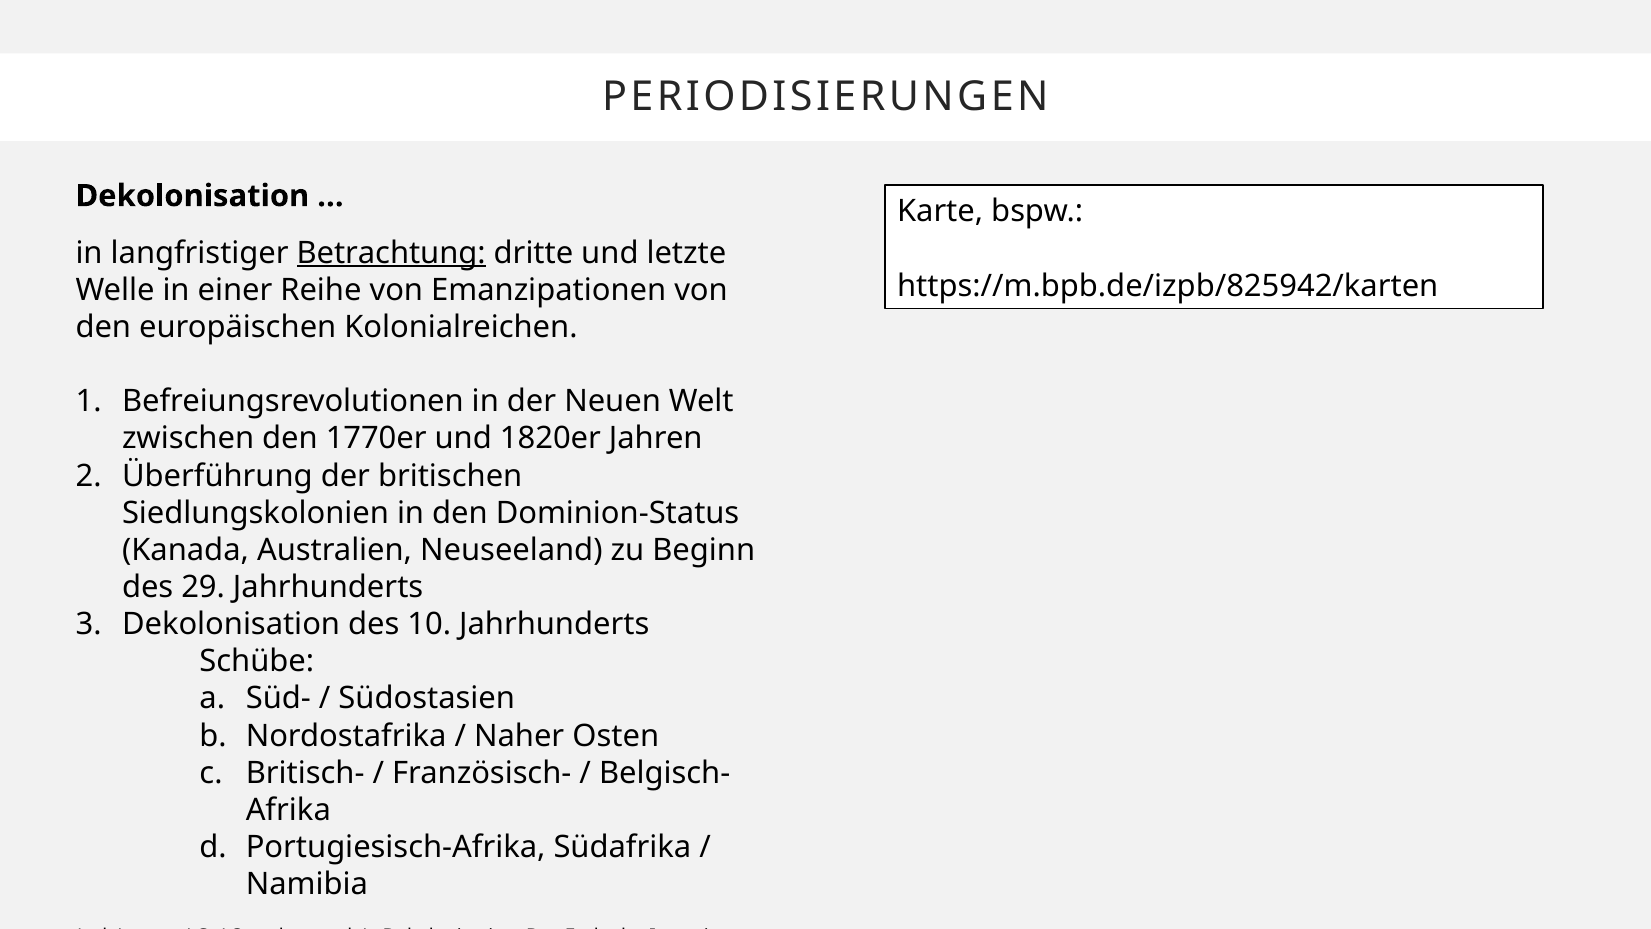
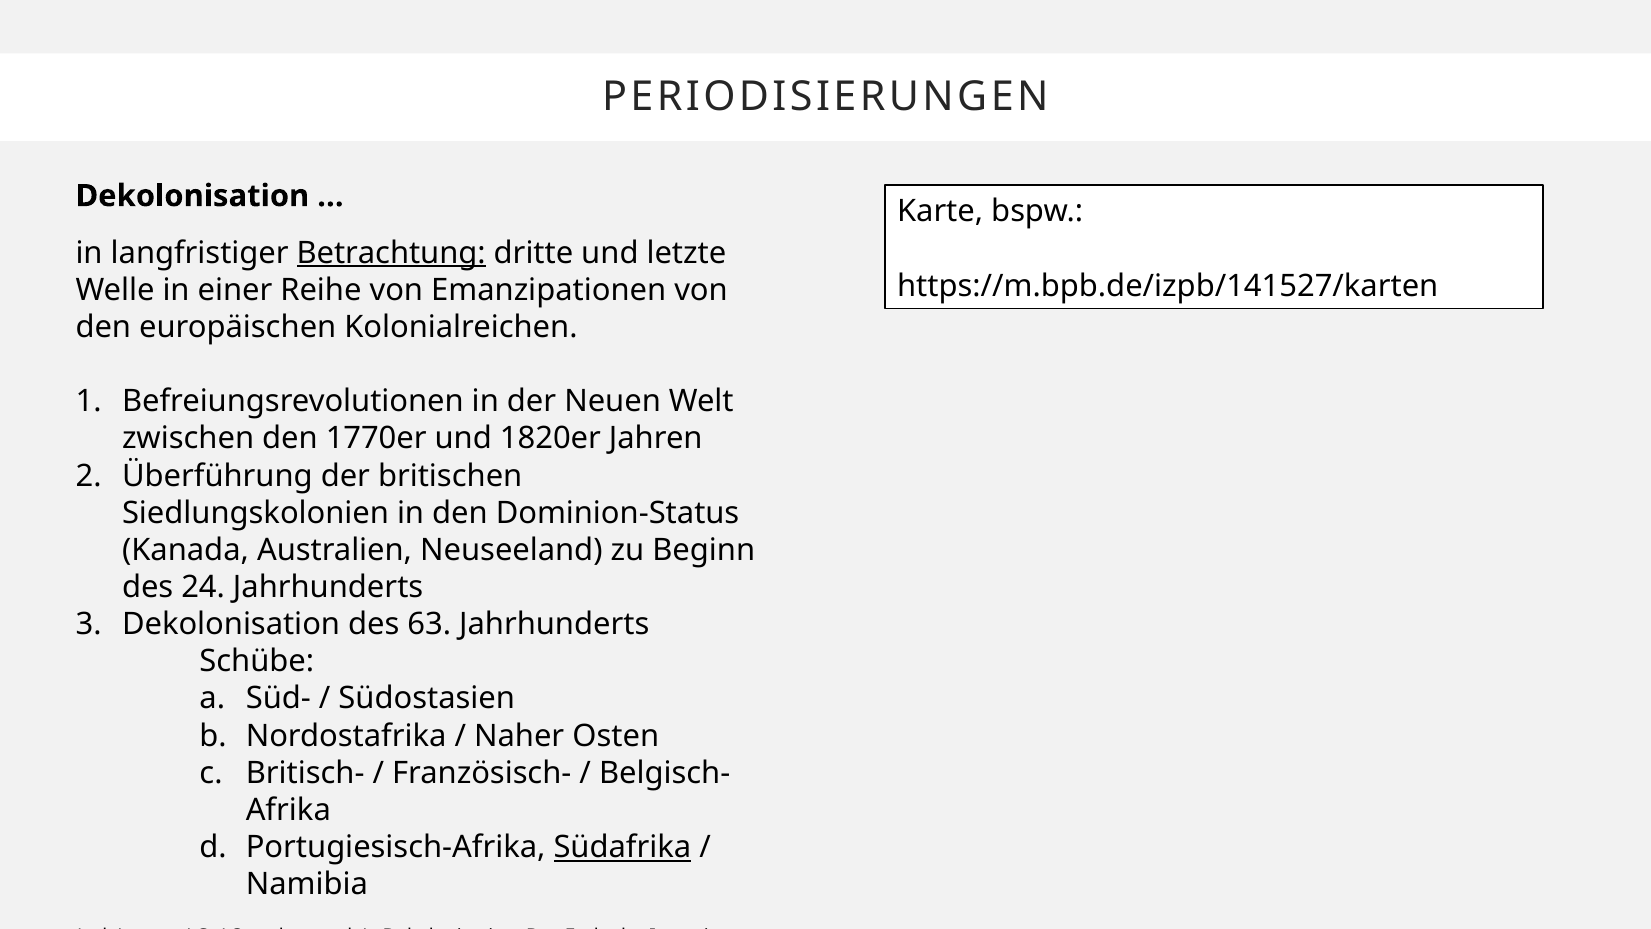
https://m.bpb.de/izpb/825942/karten: https://m.bpb.de/izpb/825942/karten -> https://m.bpb.de/izpb/141527/karten (1168, 286)
29: 29 -> 24 (203, 587)
10: 10 -> 63 (429, 624)
Südafrika underline: none -> present (622, 847)
